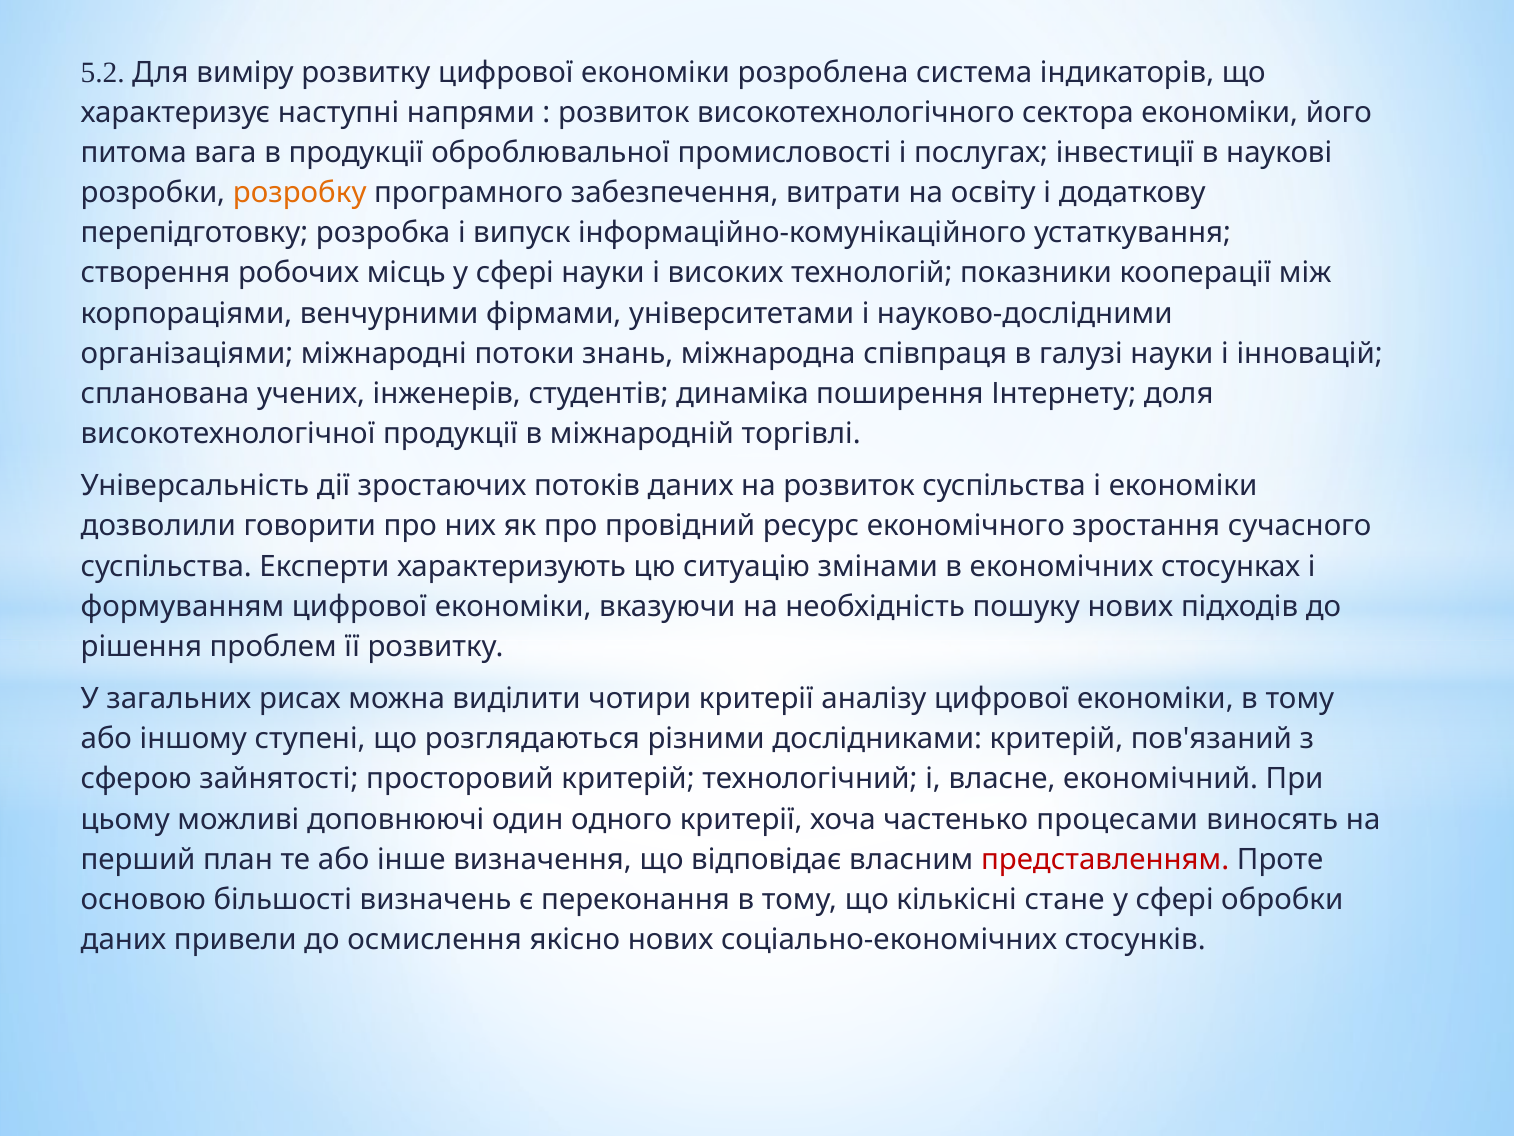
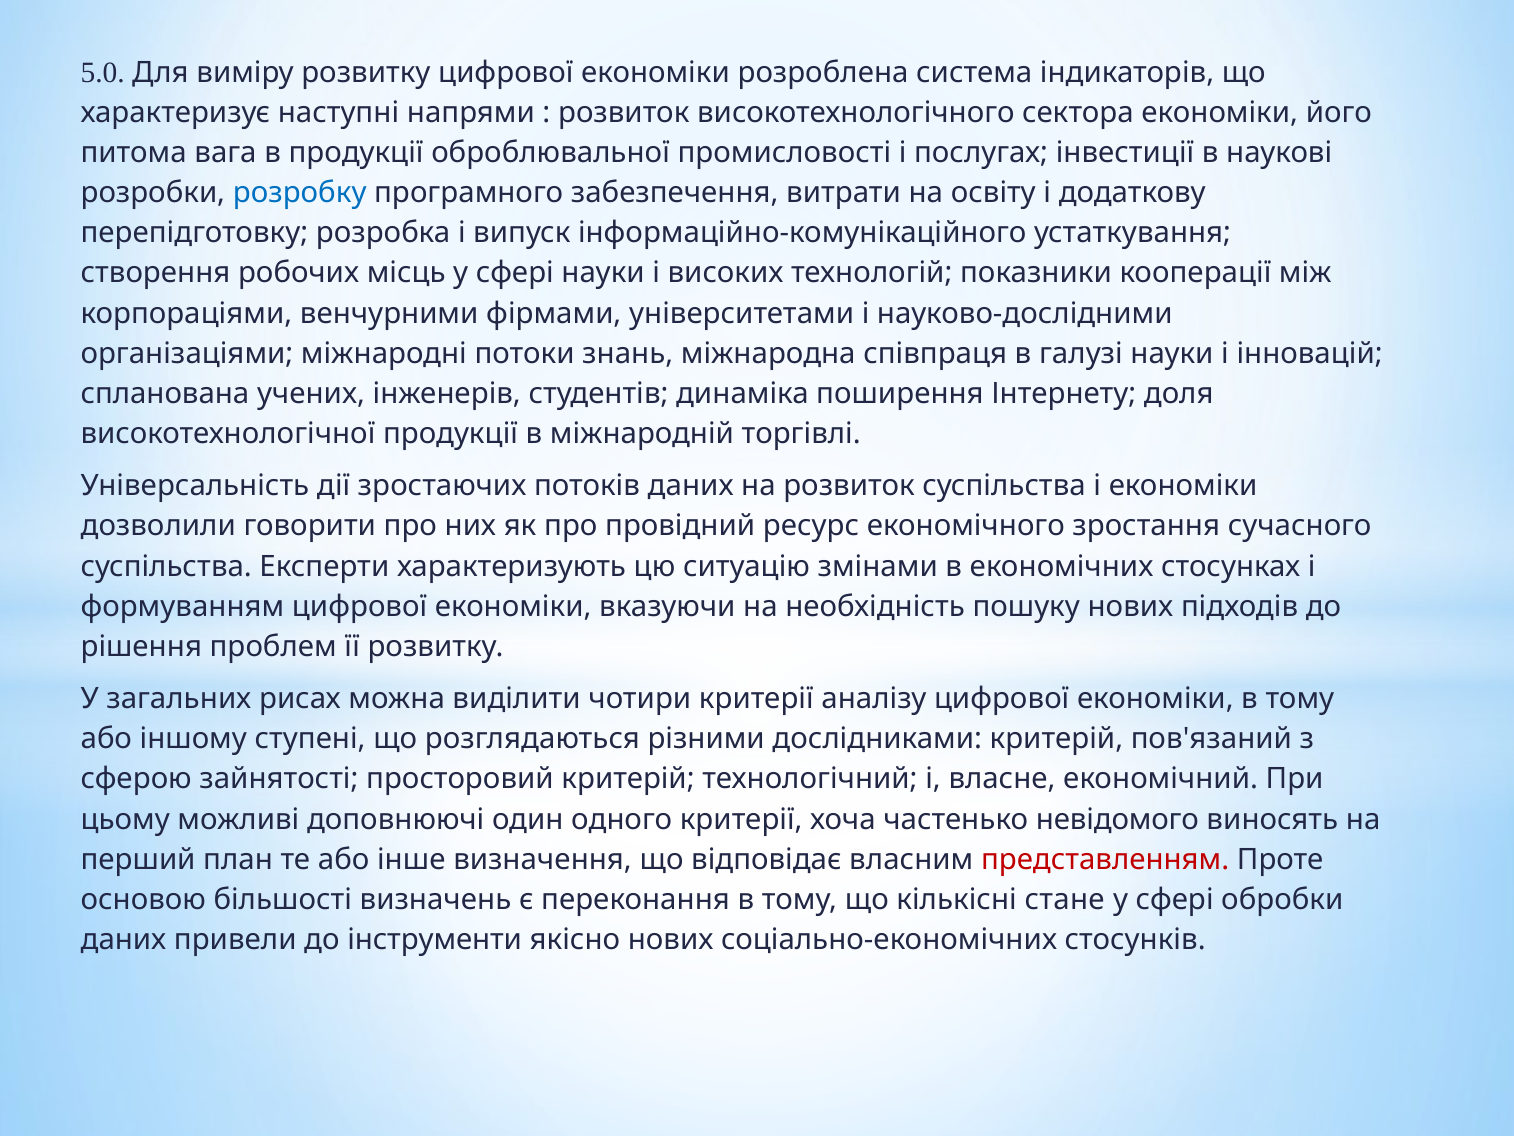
5.2: 5.2 -> 5.0 (103, 73)
розробку colour: orange -> blue (300, 193)
процесами: процесами -> невідомого (1117, 819)
осмислення: осмислення -> інструменти (435, 939)
